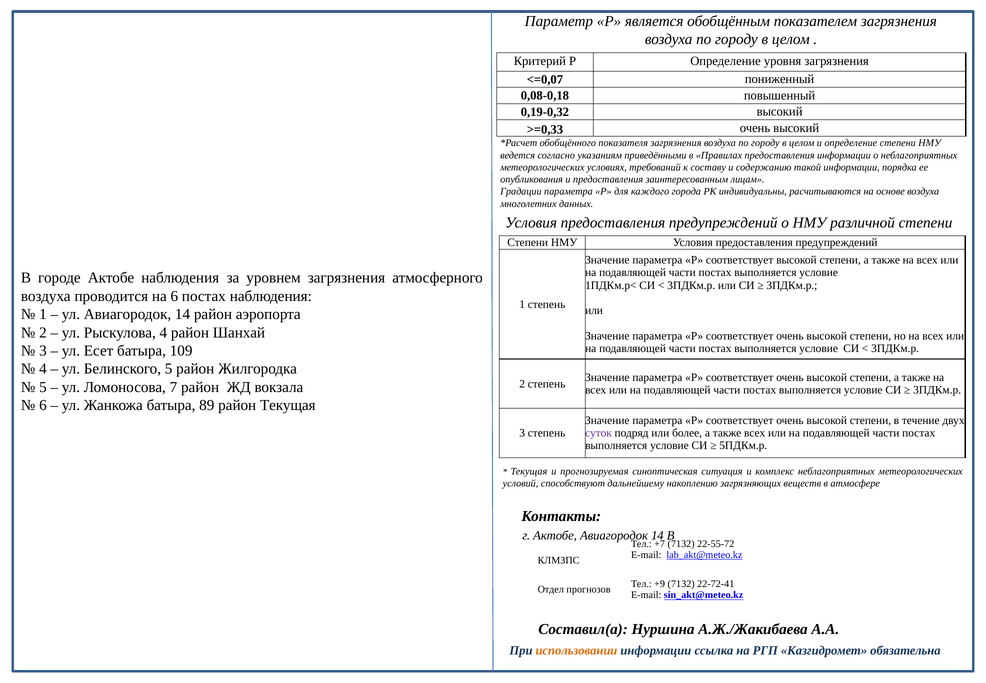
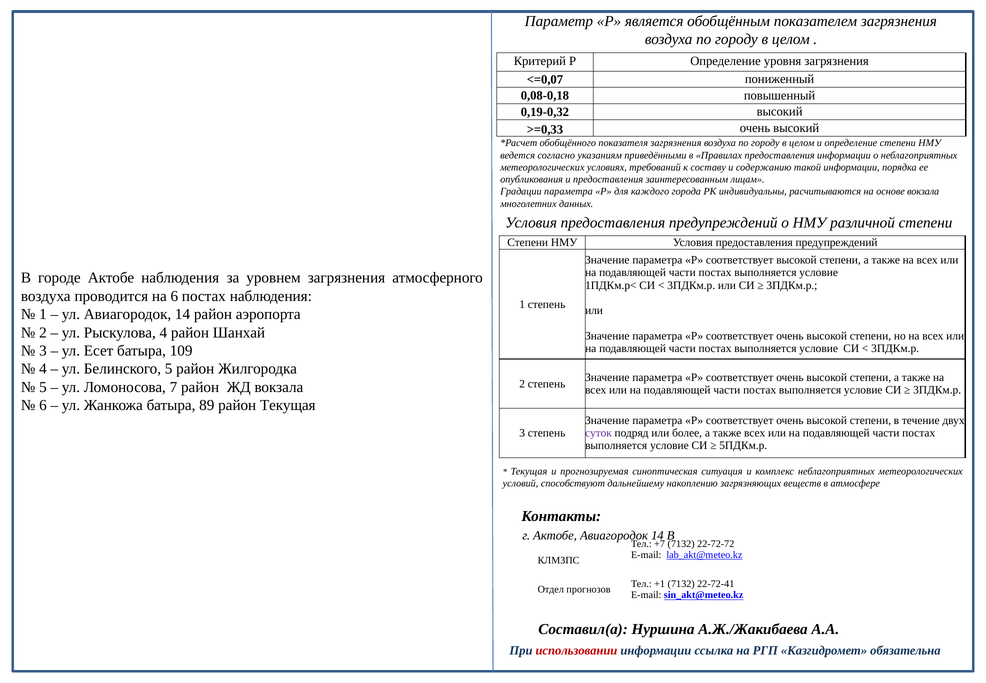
основе воздуха: воздуха -> вокзала (923, 191)
22-55-72: 22-55-72 -> 22-72-72 (716, 543)
+9: +9 -> +1 (660, 584)
использовании colour: orange -> red (576, 650)
